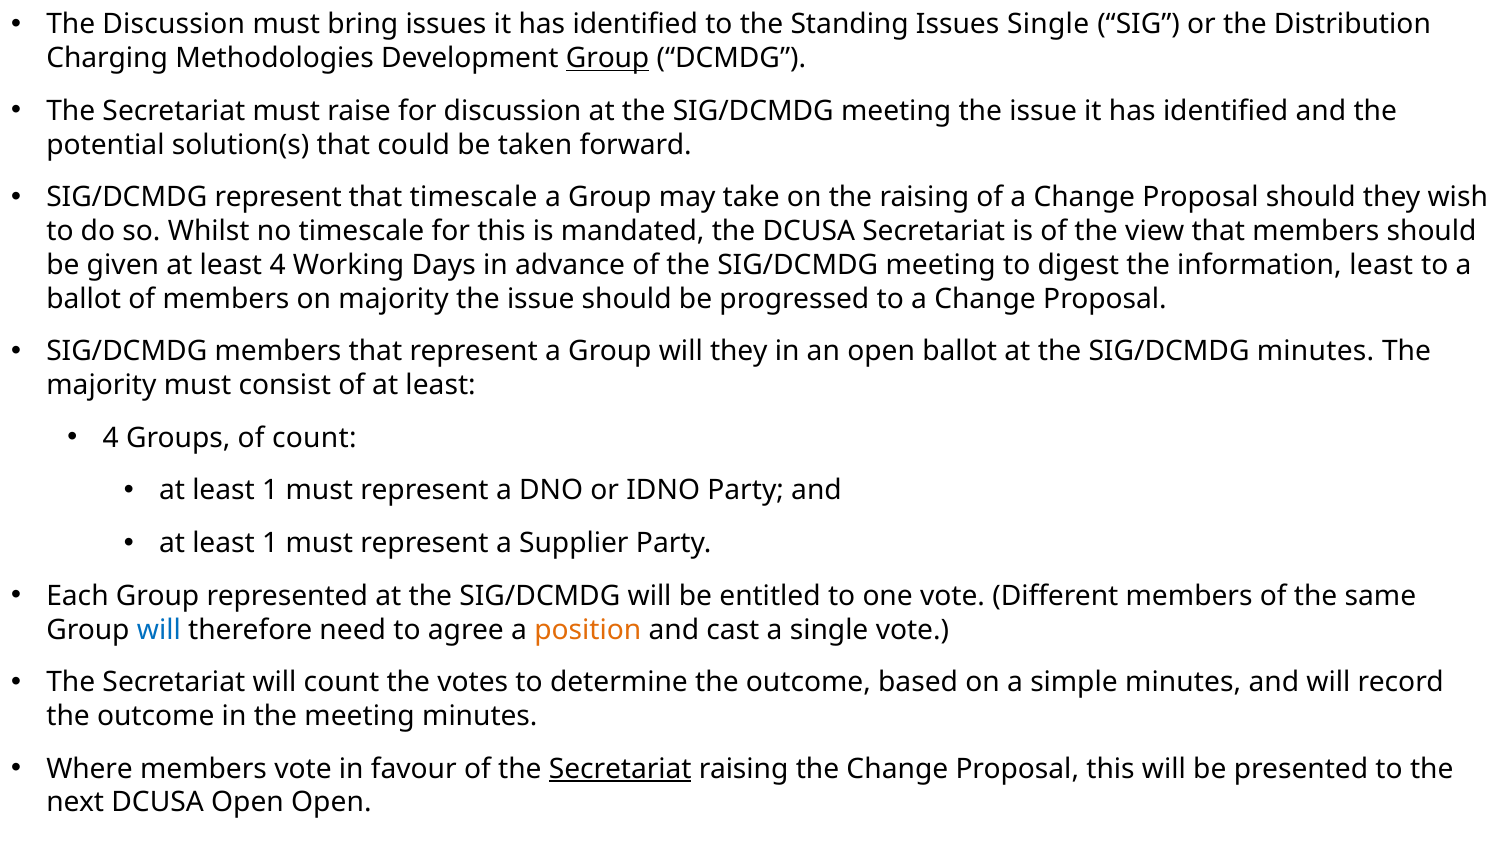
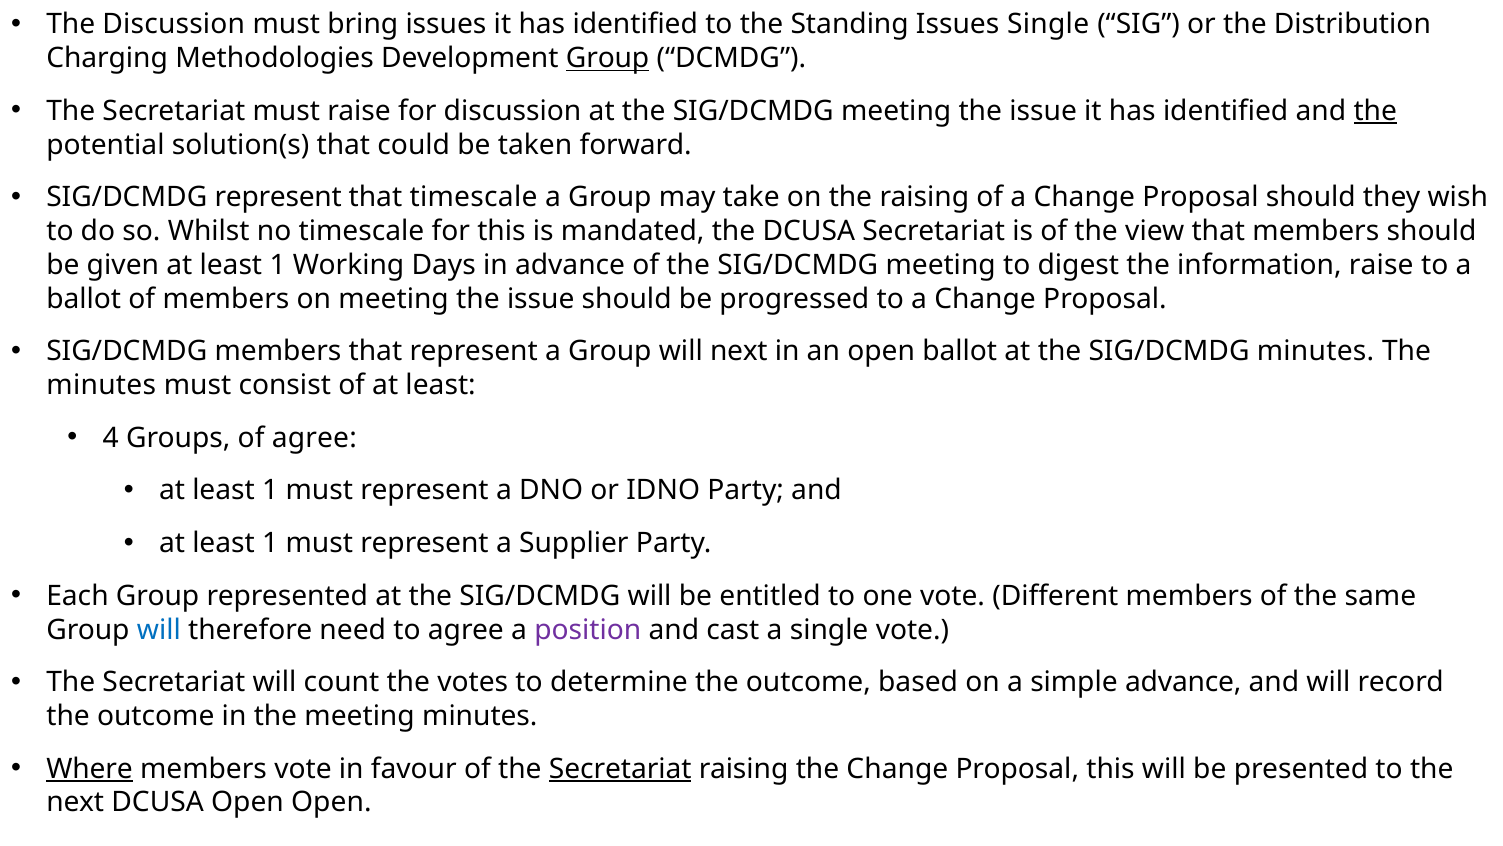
the underline: none -> present (1375, 111)
given at least 4: 4 -> 1 (278, 265)
information least: least -> raise (1381, 265)
on majority: majority -> meeting (394, 299)
will they: they -> next (739, 351)
majority: majority -> minutes (101, 385)
of count: count -> agree (314, 438)
position colour: orange -> purple (588, 629)
simple minutes: minutes -> advance (1183, 682)
Where underline: none -> present (90, 768)
